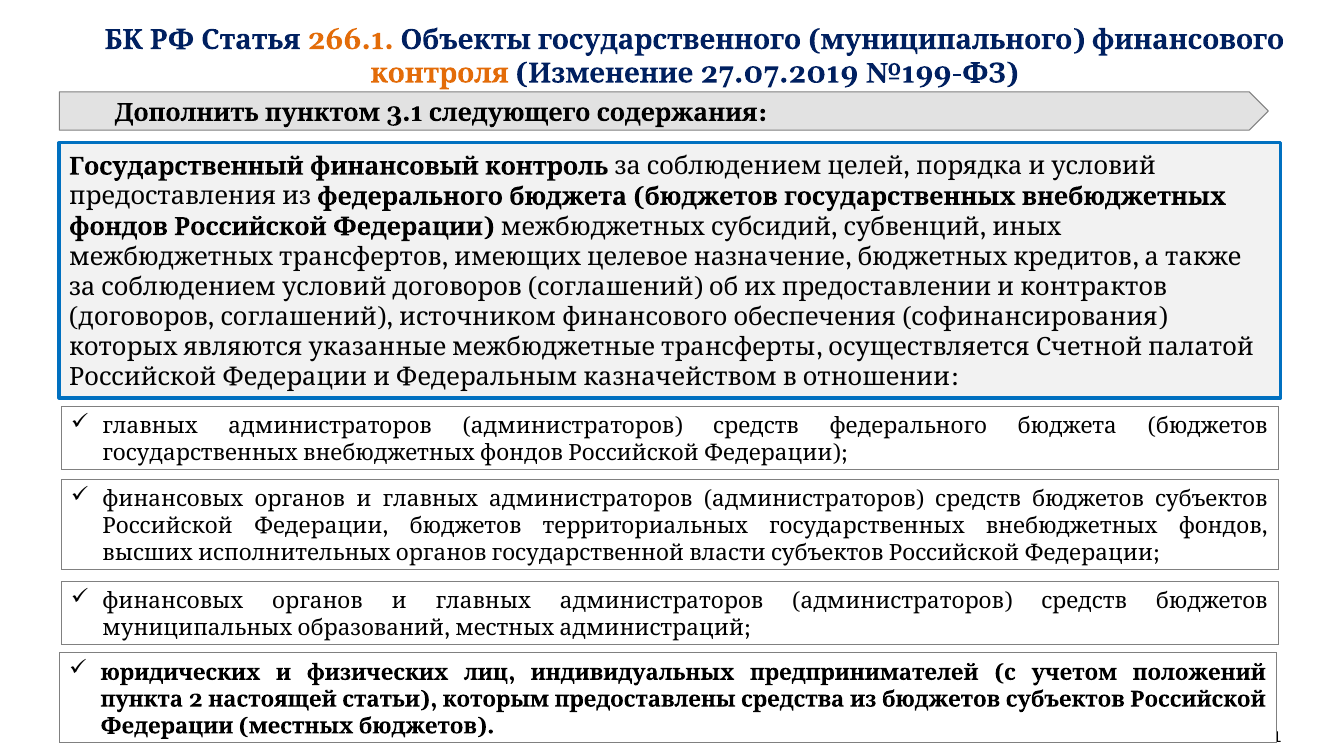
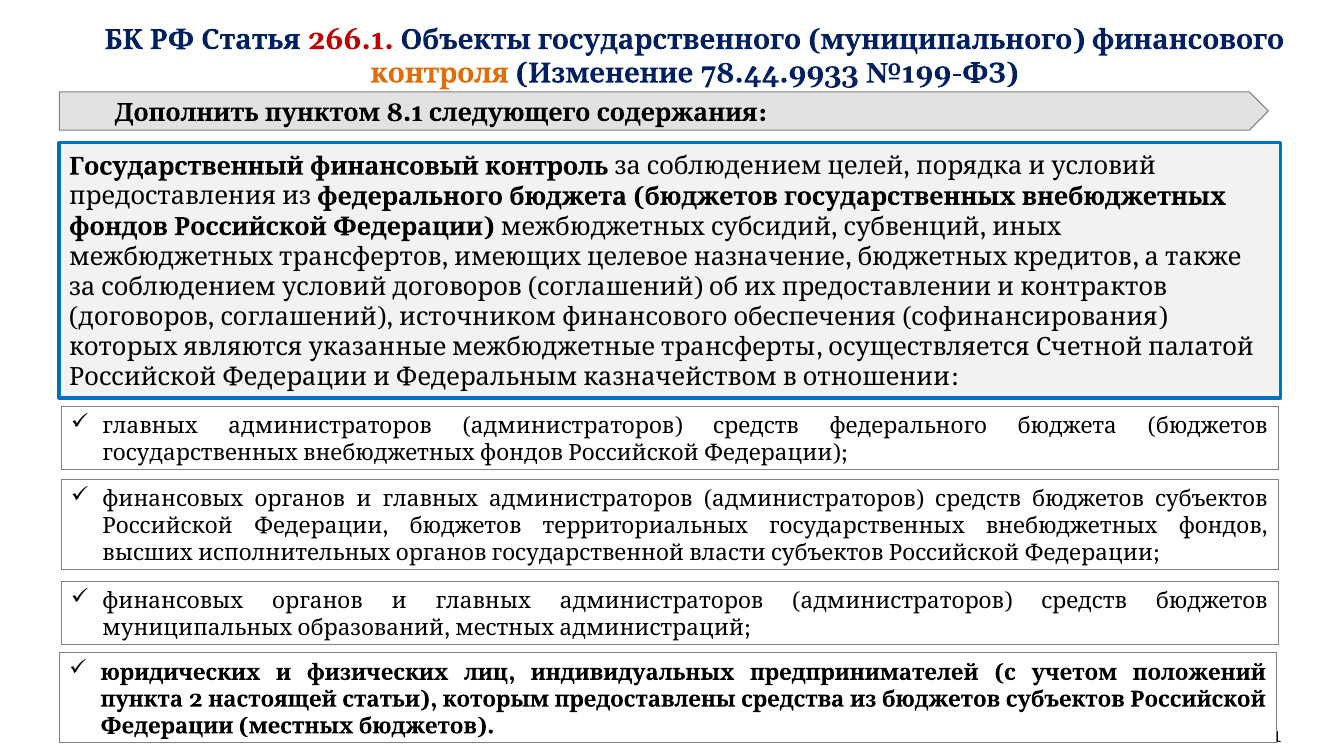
266.1 colour: orange -> red (351, 40)
27.07.2019: 27.07.2019 -> 78.44.9933 (780, 73)
3.1: 3.1 -> 8.1 (405, 113)
